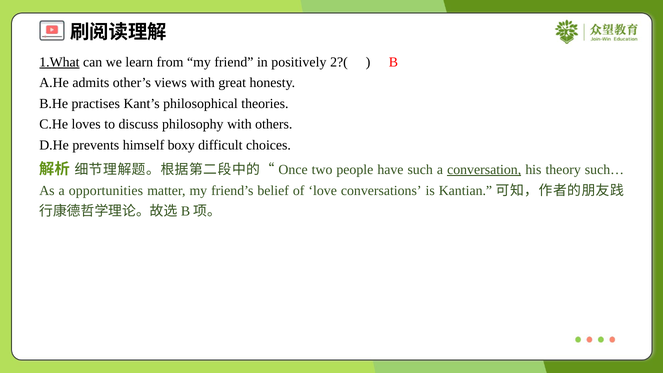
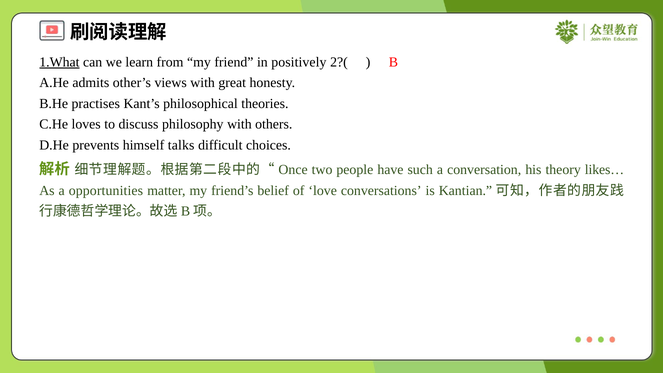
boxy: boxy -> talks (181, 145)
conversation underline: present -> none (484, 170)
such…: such… -> likes… (604, 170)
